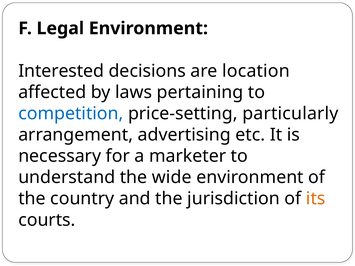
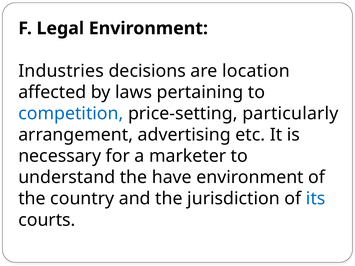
Interested: Interested -> Industries (61, 71)
wide: wide -> have (172, 178)
its colour: orange -> blue (316, 199)
